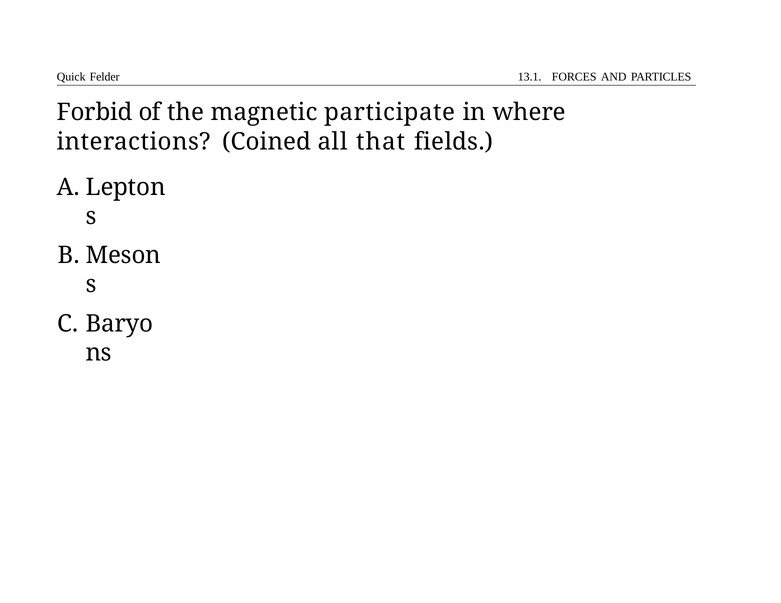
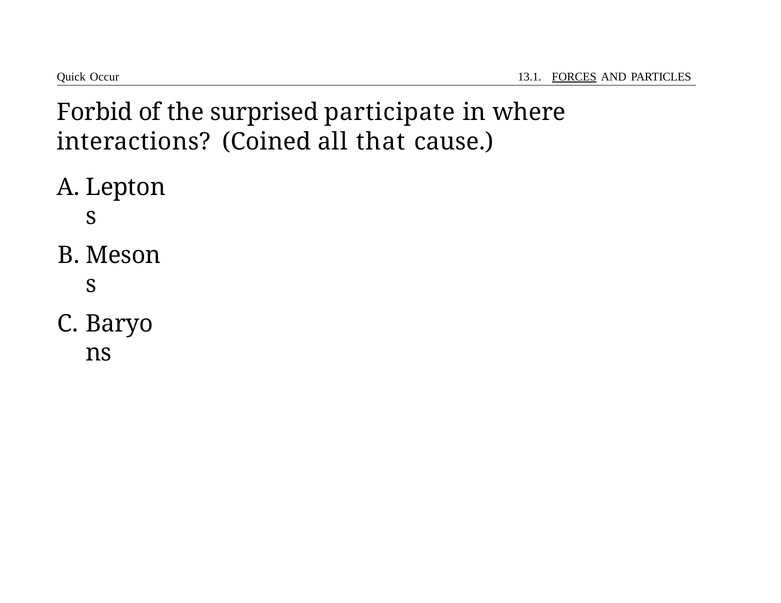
Felder: Felder -> Occur (104, 77)
FORCES underline: none -> present (574, 77)
magnetic: magnetic -> surprised (264, 112)
fields: fields -> cause (454, 142)
